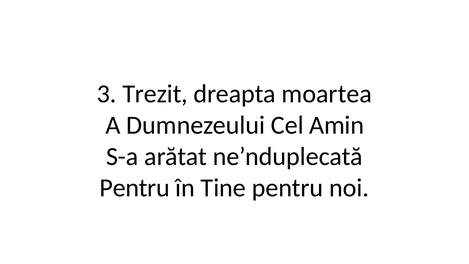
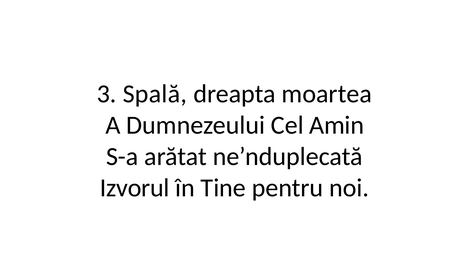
Trezit: Trezit -> Spală (155, 94)
Pentru: Pentru -> Izvorul (135, 188)
